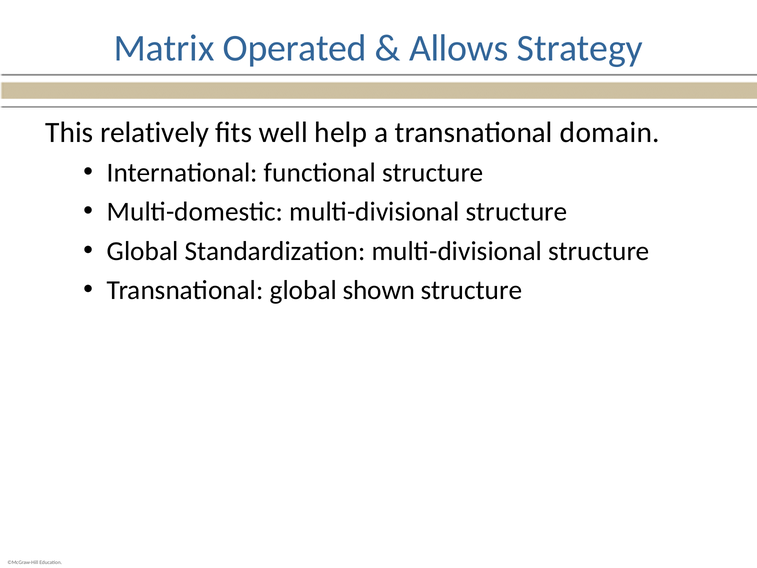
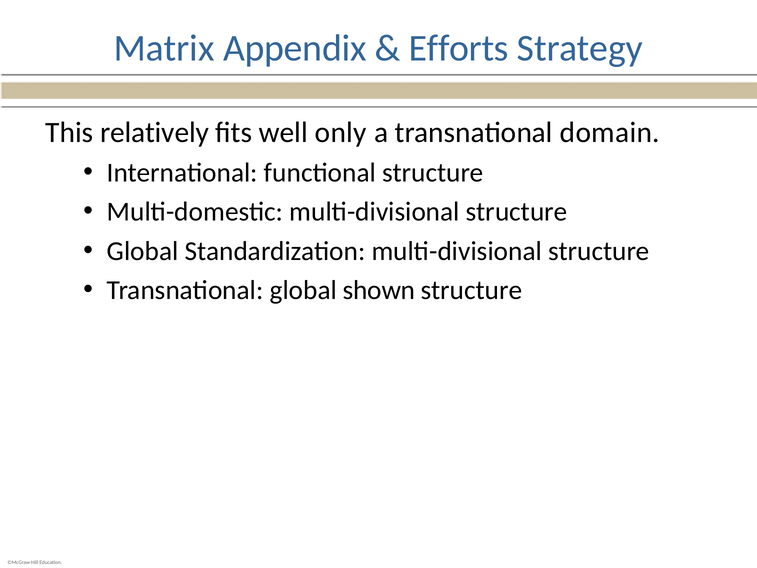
Operated: Operated -> Appendix (295, 48)
Allows: Allows -> Efforts (459, 48)
help: help -> only (341, 132)
